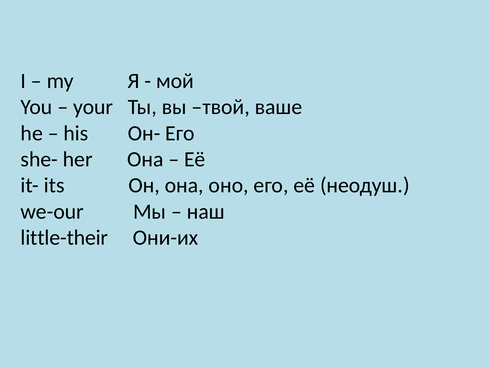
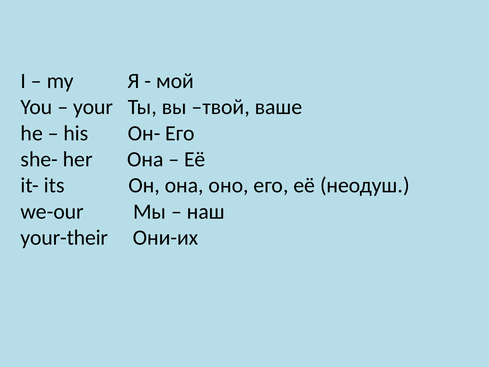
little-their: little-their -> your-their (64, 237)
